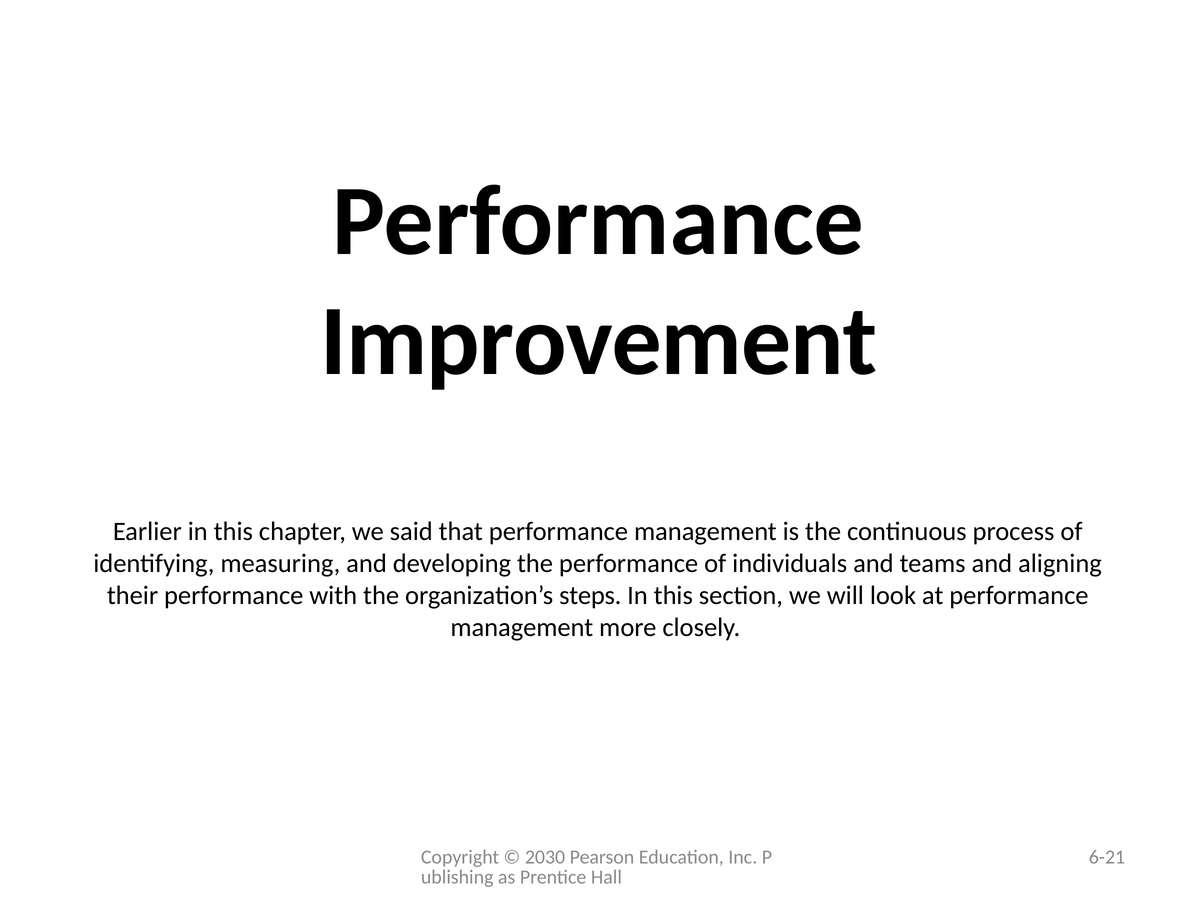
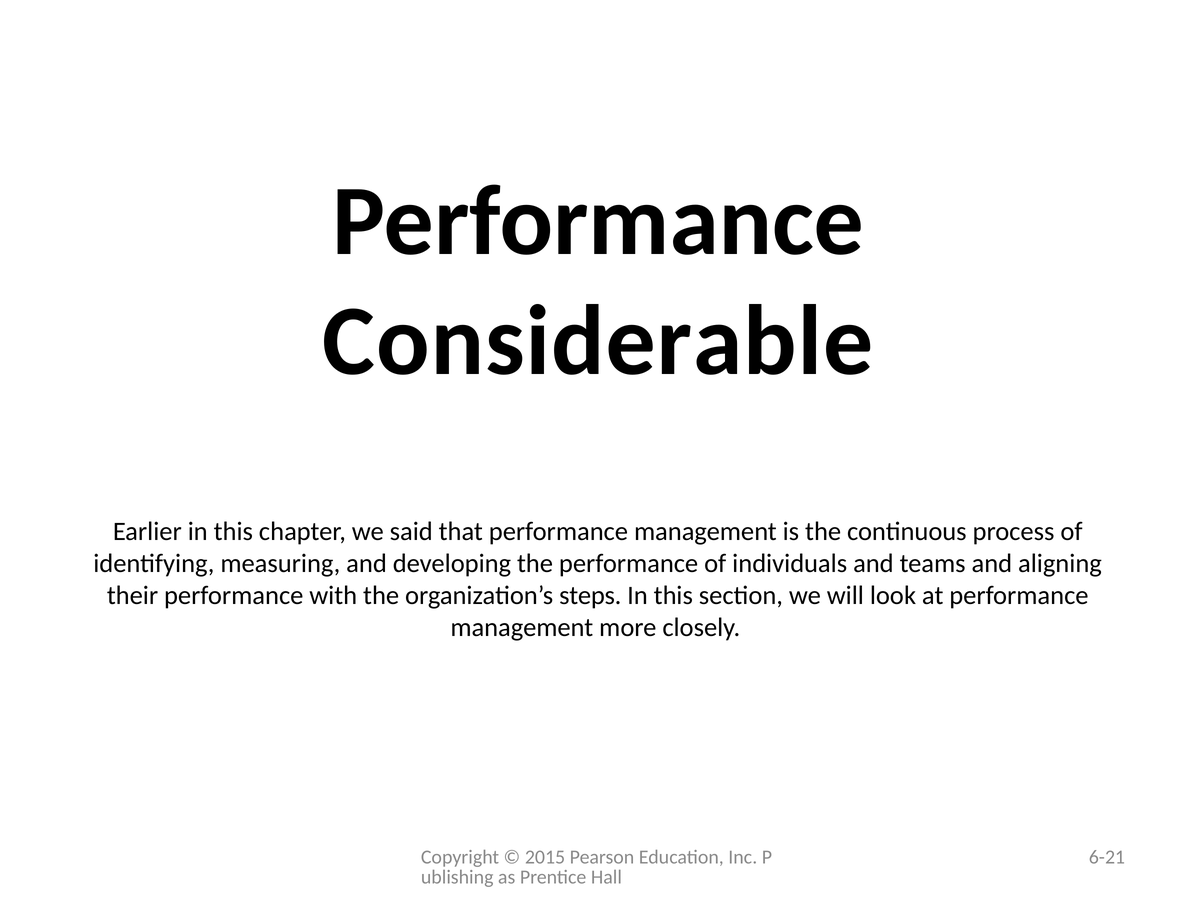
Improvement: Improvement -> Considerable (598, 341)
2030: 2030 -> 2015 (545, 857)
